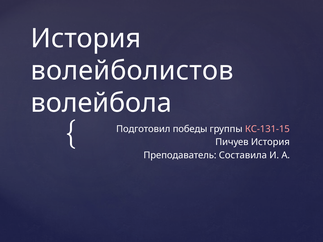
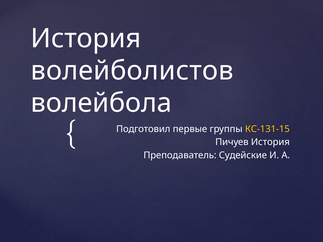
победы: победы -> первые (190, 129)
КС-131-15 colour: pink -> yellow (267, 129)
Составила: Составила -> Судейские (243, 155)
